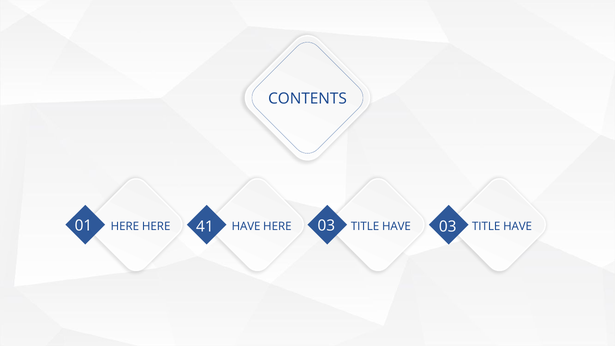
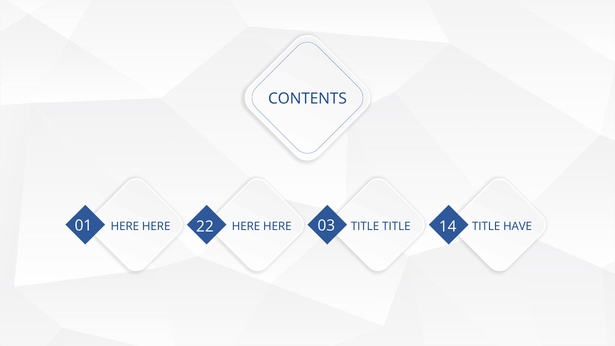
41: 41 -> 22 (205, 227)
03 03: 03 -> 14 (448, 227)
HAVE: HAVE -> HERE (246, 226)
HERE TITLE HAVE: HAVE -> TITLE (396, 226)
